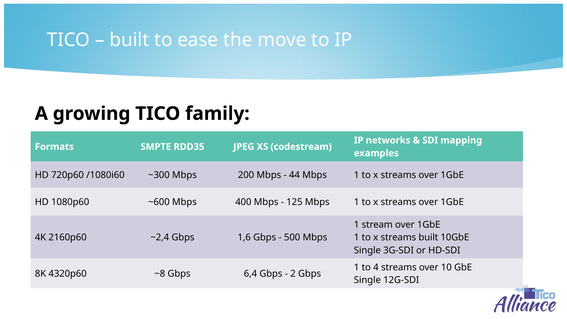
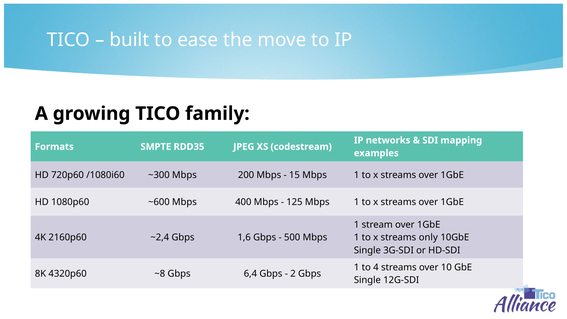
44: 44 -> 15 (294, 175)
streams built: built -> only (428, 237)
